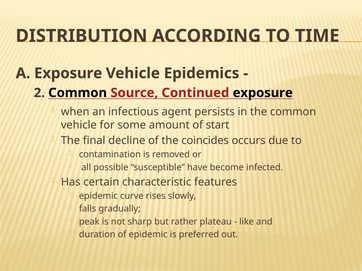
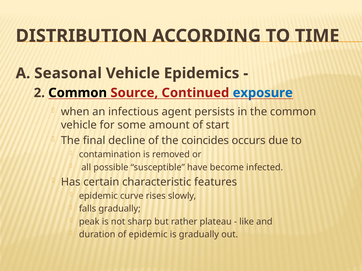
A Exposure: Exposure -> Seasonal (68, 73)
exposure colour: black -> blue (263, 93)
is preferred: preferred -> gradually (199, 235)
